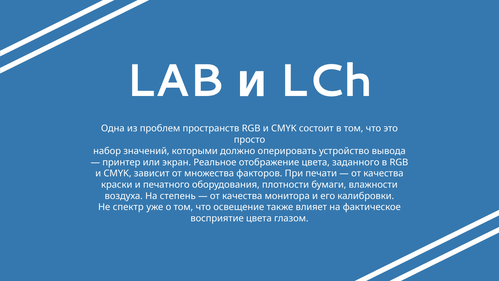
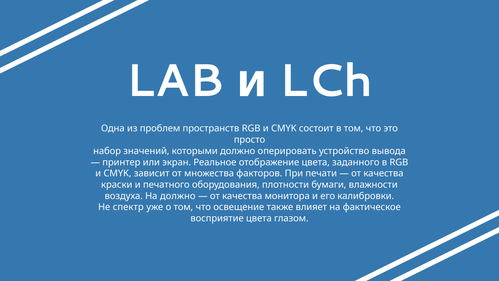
На степень: степень -> должно (178, 196)
